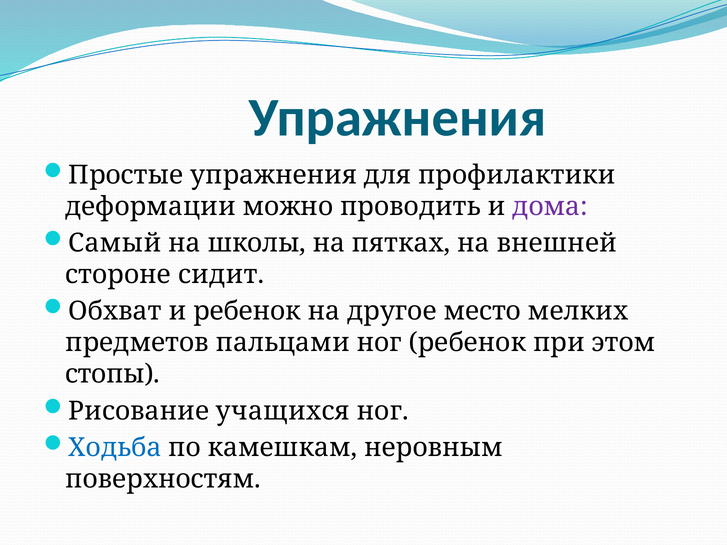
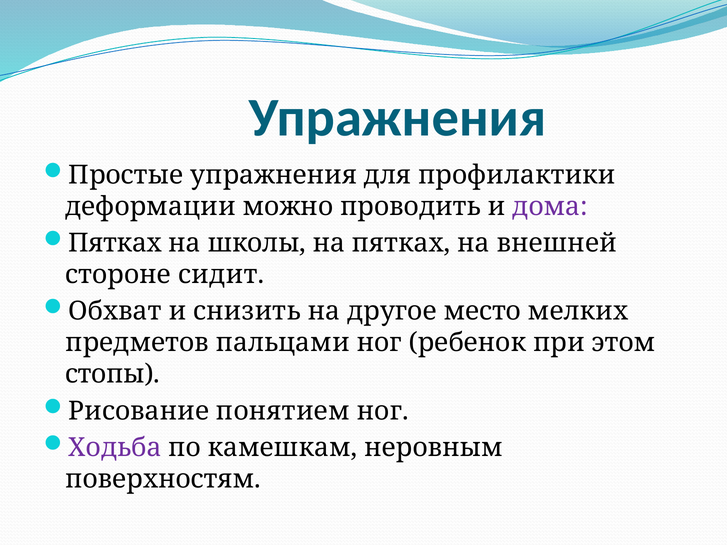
Самый: Самый -> Пятках (115, 243)
и ребенок: ребенок -> снизить (247, 311)
учащихся: учащихся -> понятием (283, 411)
Ходьба colour: blue -> purple (115, 448)
